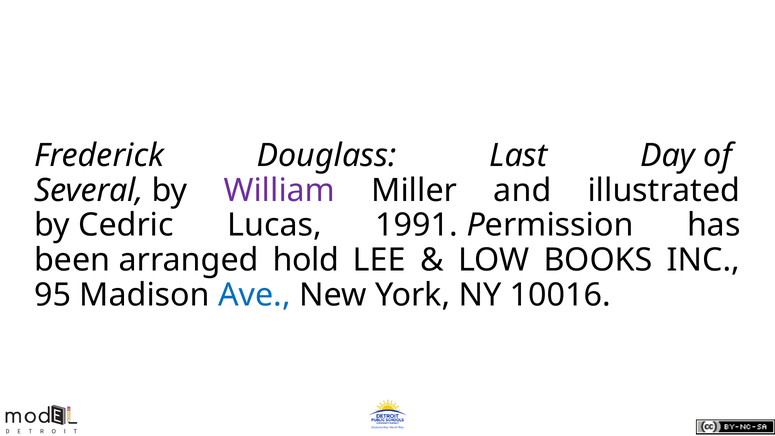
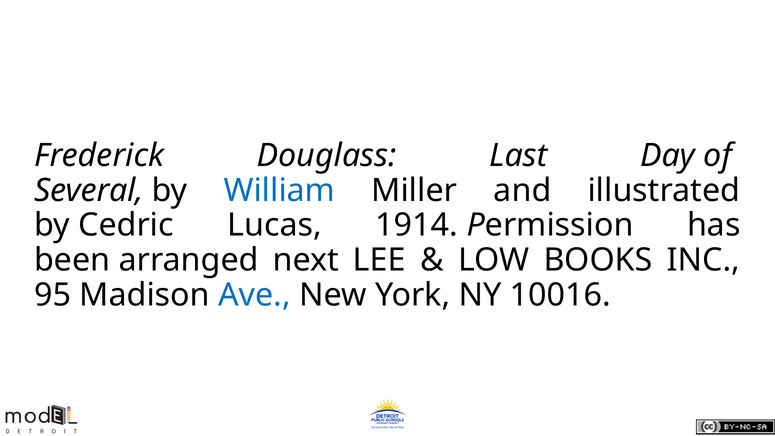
William colour: purple -> blue (279, 190)
1991: 1991 -> 1914 (417, 225)
hold: hold -> next (306, 260)
